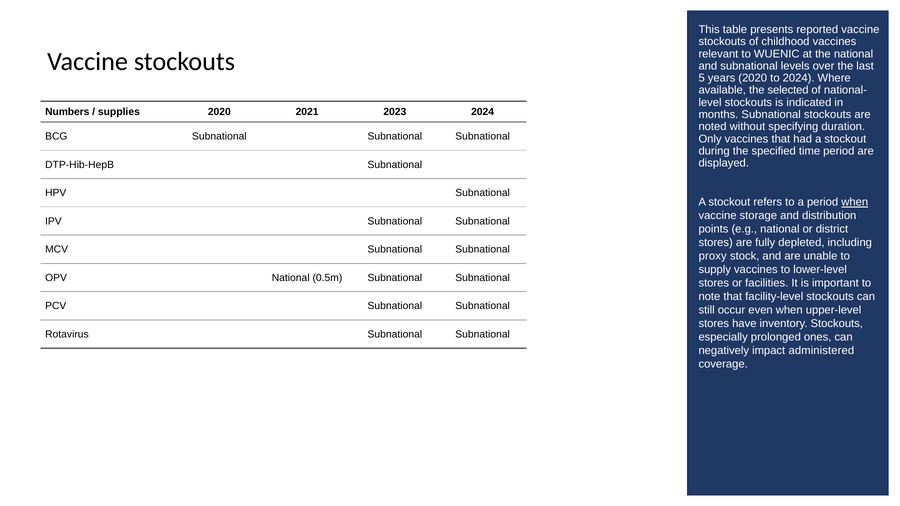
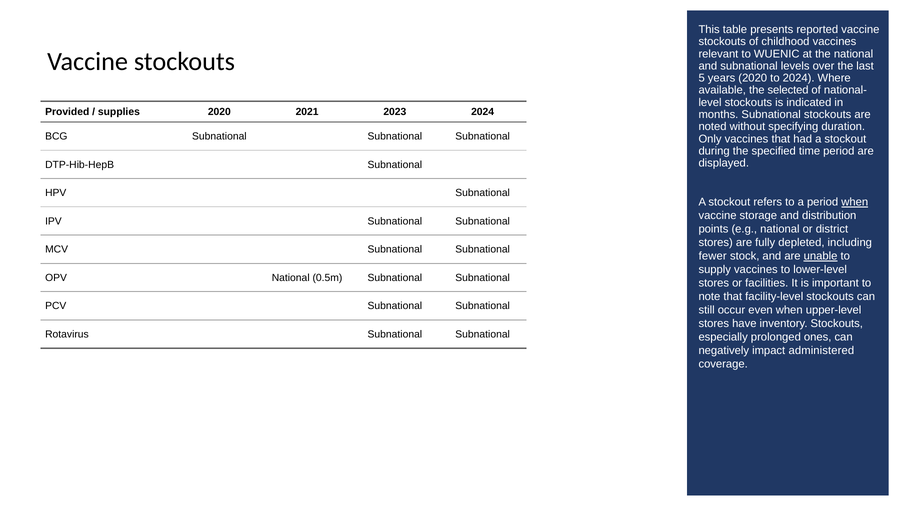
Numbers: Numbers -> Provided (67, 112)
proxy: proxy -> fewer (713, 256)
unable underline: none -> present (821, 256)
